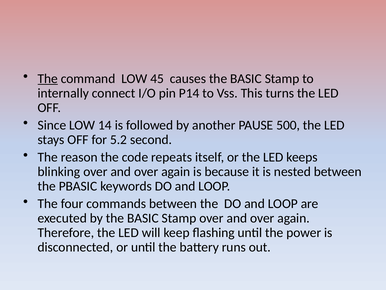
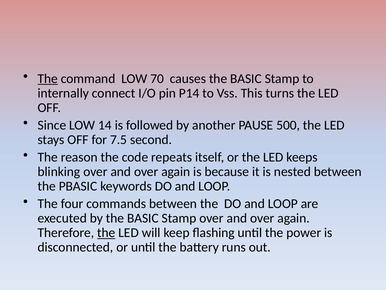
45: 45 -> 70 (157, 78)
5.2: 5.2 -> 7.5 (119, 139)
the underline: none -> present (106, 232)
